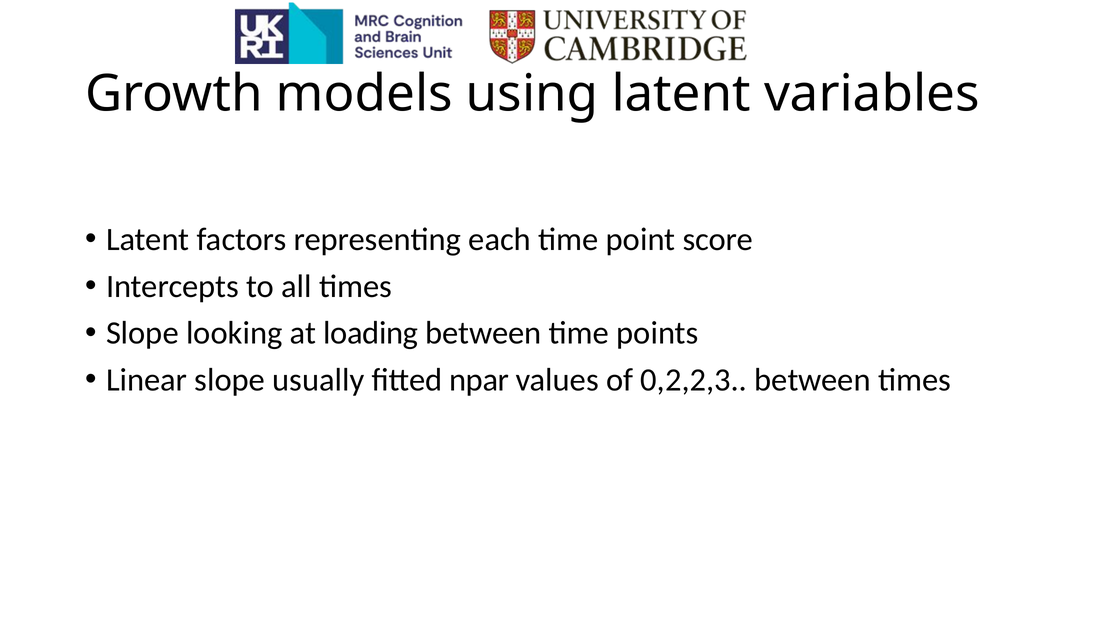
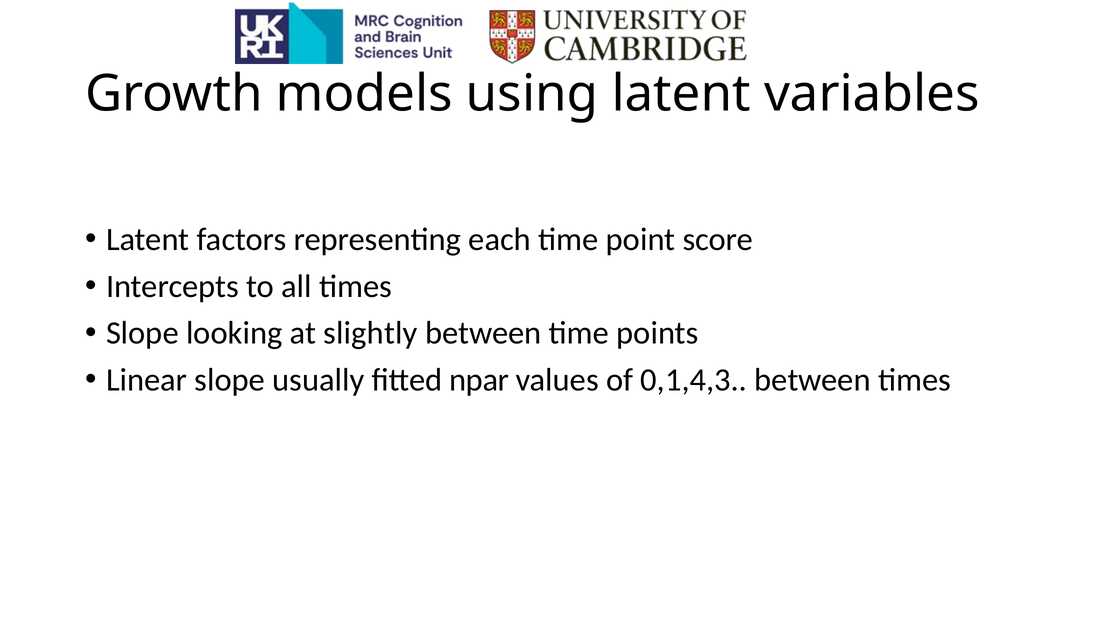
loading: loading -> slightly (370, 333)
0,2,2,3: 0,2,2,3 -> 0,1,4,3 (694, 380)
